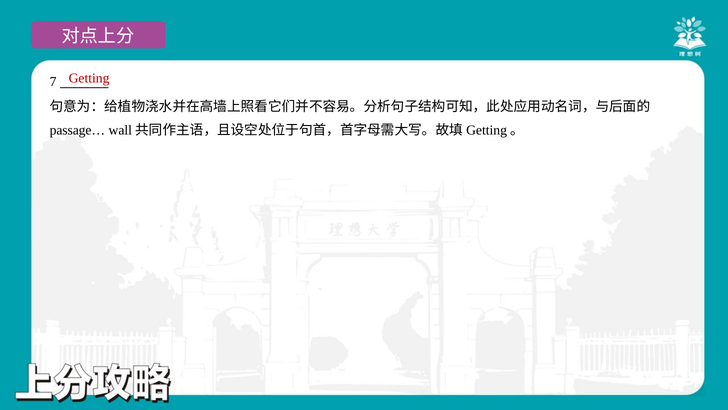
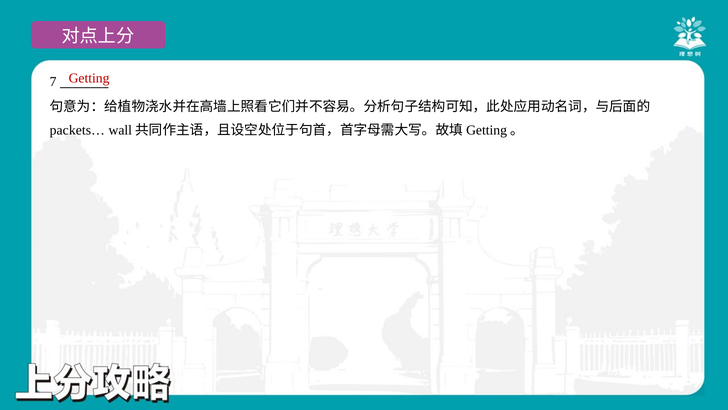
passage…: passage… -> packets… (77, 130)
